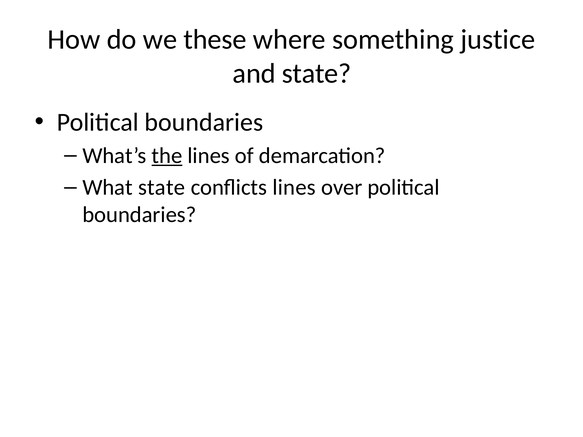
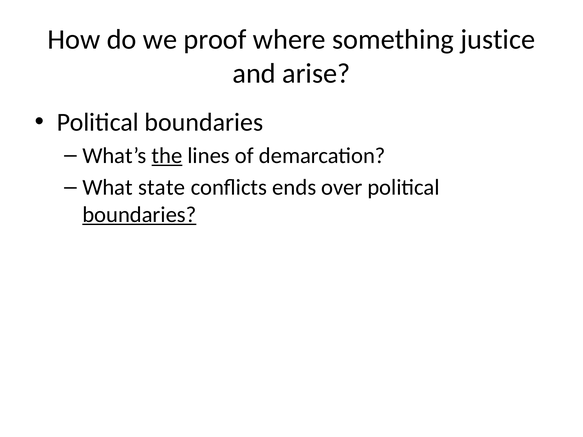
these: these -> proof (215, 39)
and state: state -> arise (316, 73)
conflicts lines: lines -> ends (294, 188)
boundaries underline: none -> present (139, 215)
